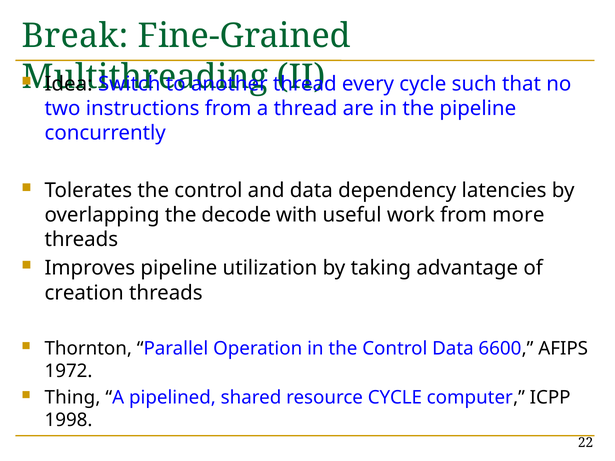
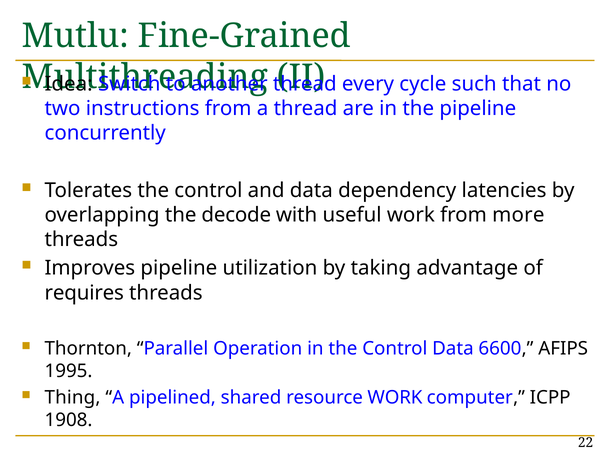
Break: Break -> Mutlu (75, 36)
creation: creation -> requires (84, 293)
1972: 1972 -> 1995 (69, 371)
resource CYCLE: CYCLE -> WORK (395, 398)
1998: 1998 -> 1908 (69, 420)
